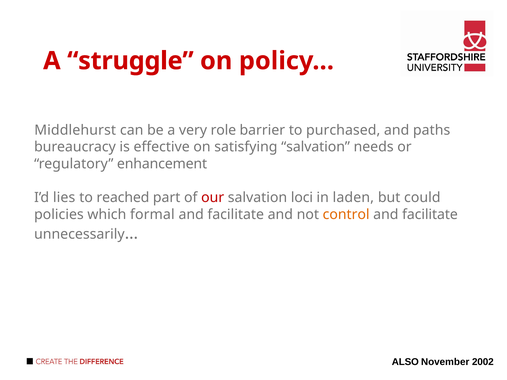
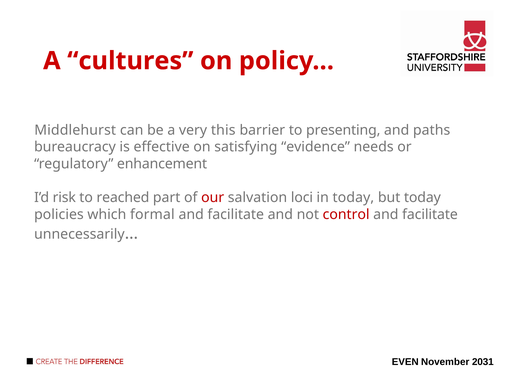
struggle: struggle -> cultures (130, 61)
role: role -> this (223, 130)
purchased: purchased -> presenting (343, 130)
satisfying salvation: salvation -> evidence (316, 147)
lies: lies -> risk (64, 198)
in laden: laden -> today (353, 198)
but could: could -> today (422, 198)
control colour: orange -> red (346, 215)
ALSO: ALSO -> EVEN (405, 362)
2002: 2002 -> 2031 (483, 362)
